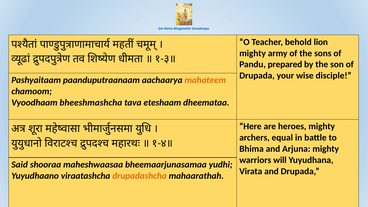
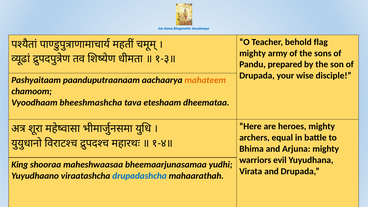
lion: lion -> flag (321, 42)
will: will -> evil (280, 160)
Said: Said -> King (20, 165)
drupadashcha colour: orange -> blue (140, 176)
